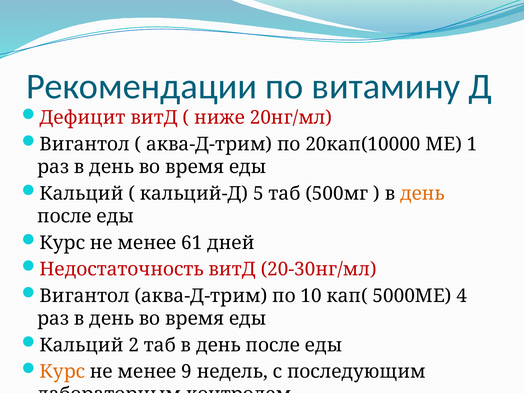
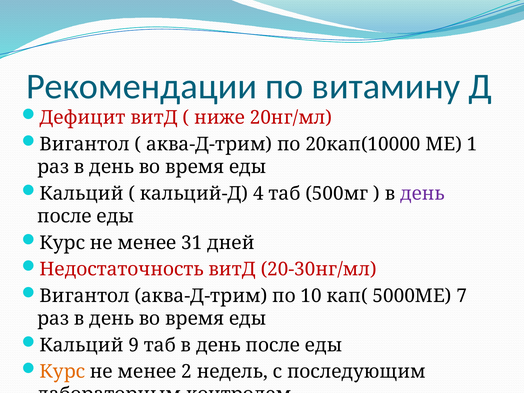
5: 5 -> 4 (258, 193)
день colour: orange -> purple (422, 193)
61: 61 -> 31 (192, 243)
4: 4 -> 7 (462, 296)
2: 2 -> 9 (134, 345)
9: 9 -> 2 (187, 372)
